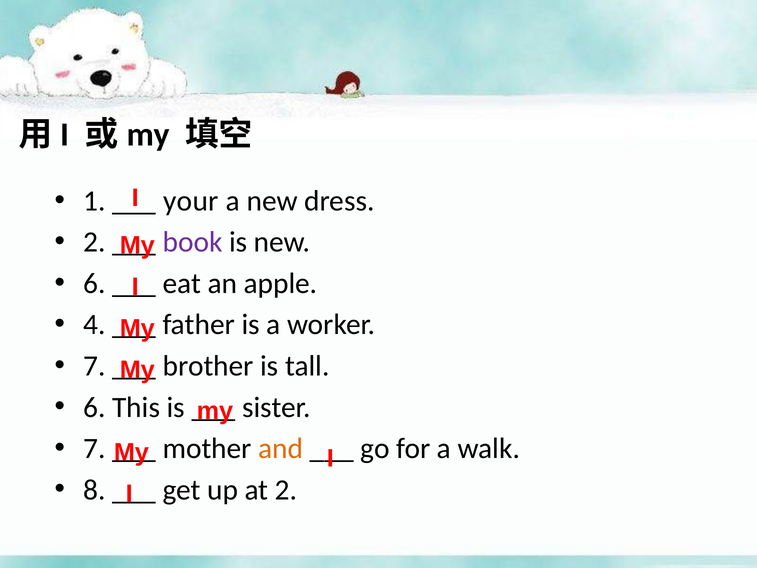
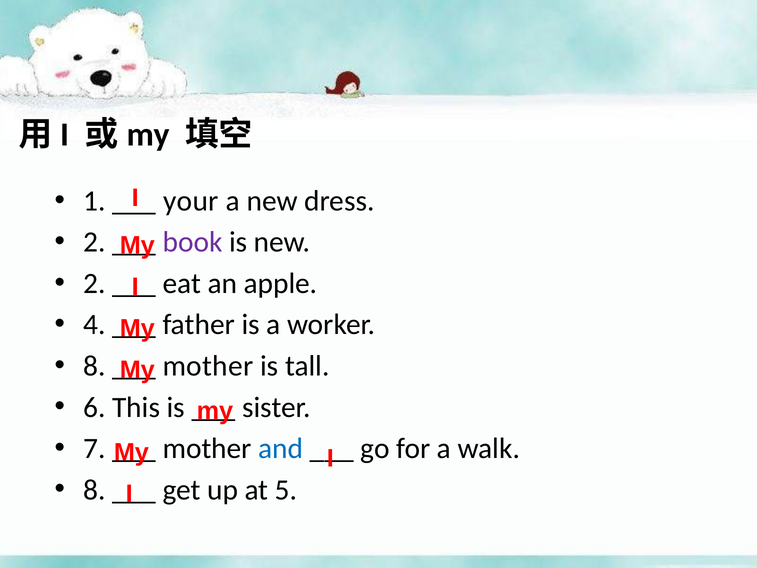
6: 6 -> 2 (94, 283)
7: 7 -> 8 (94, 366)
brother: brother -> mother (208, 366)
and colour: orange -> blue (281, 448)
at 2: 2 -> 5 (286, 490)
